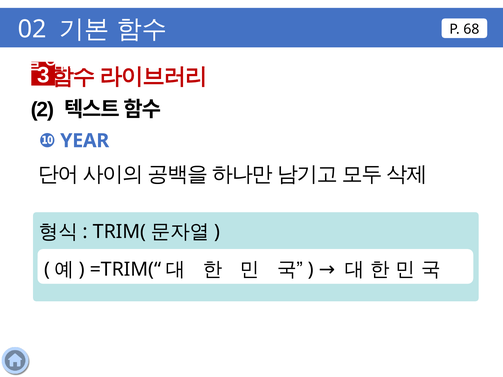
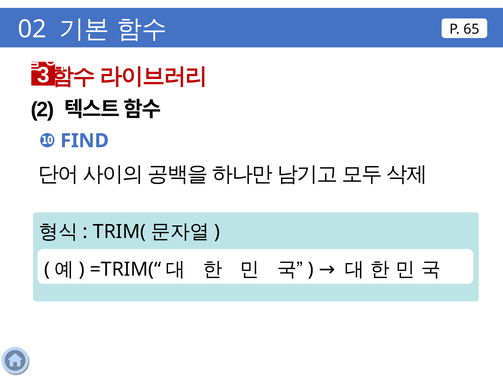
68: 68 -> 65 (471, 29)
YEAR: YEAR -> FIND (85, 141)
